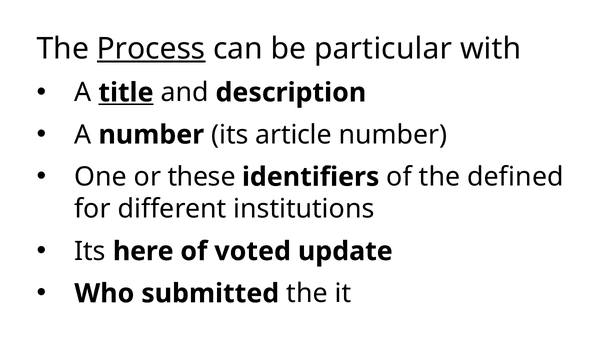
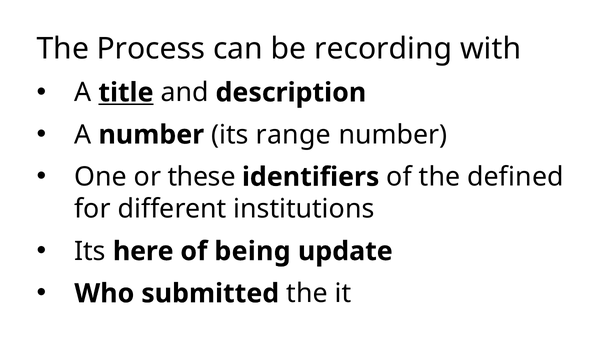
Process underline: present -> none (151, 49)
particular: particular -> recording (383, 49)
article: article -> range (293, 135)
voted: voted -> being (253, 251)
